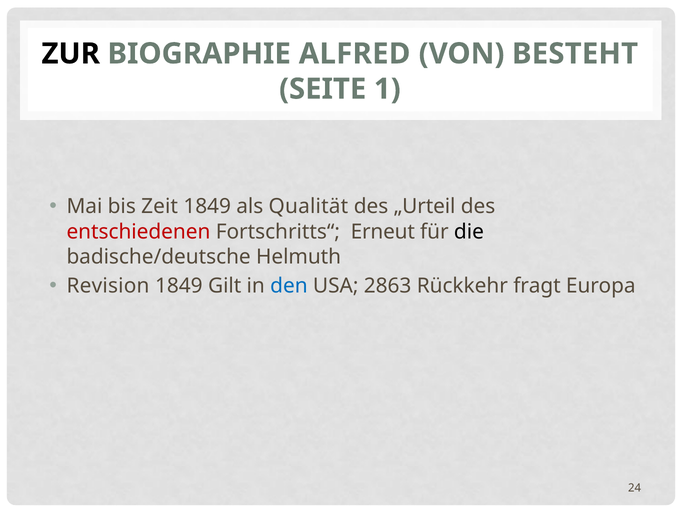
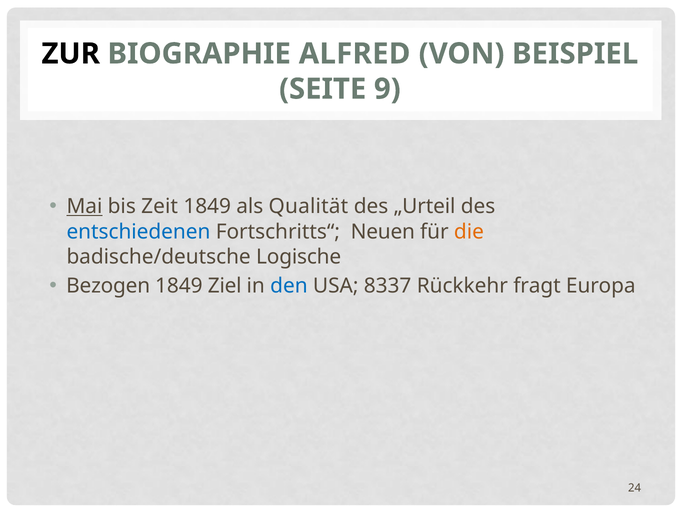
BESTEHT: BESTEHT -> BEISPIEL (575, 54)
1: 1 -> 9 (387, 89)
Mai underline: none -> present (84, 206)
entschiedenen colour: red -> blue (138, 231)
Erneut: Erneut -> Neuen (383, 231)
die colour: black -> orange (469, 231)
Helmuth: Helmuth -> Logische (299, 256)
Revision: Revision -> Bezogen (108, 286)
Gilt: Gilt -> Ziel (225, 286)
2863: 2863 -> 8337 (388, 286)
